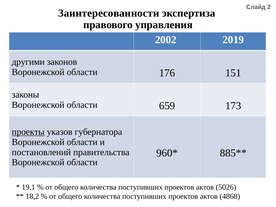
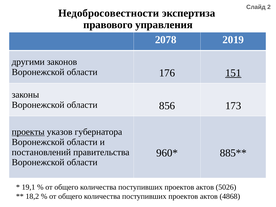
Заинтересованности: Заинтересованности -> Недобросовестности (109, 13)
2002: 2002 -> 2078 (166, 40)
151 underline: none -> present (233, 73)
659: 659 -> 856 (167, 106)
